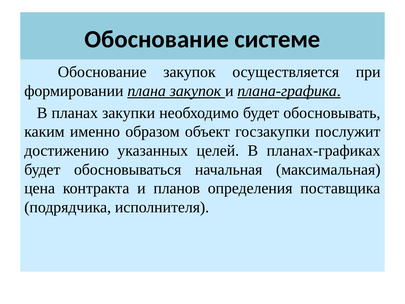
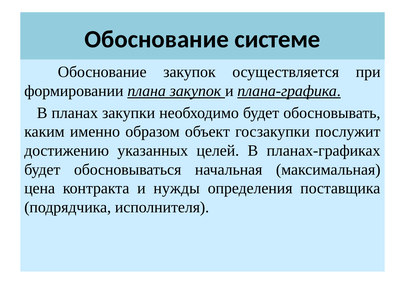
планов: планов -> нужды (177, 188)
